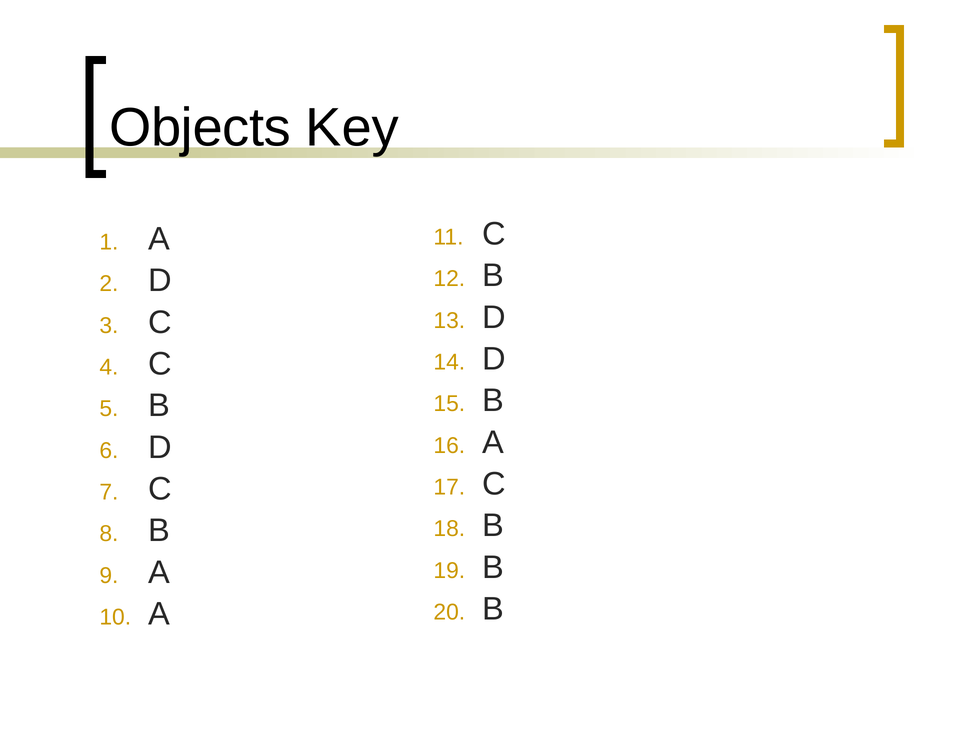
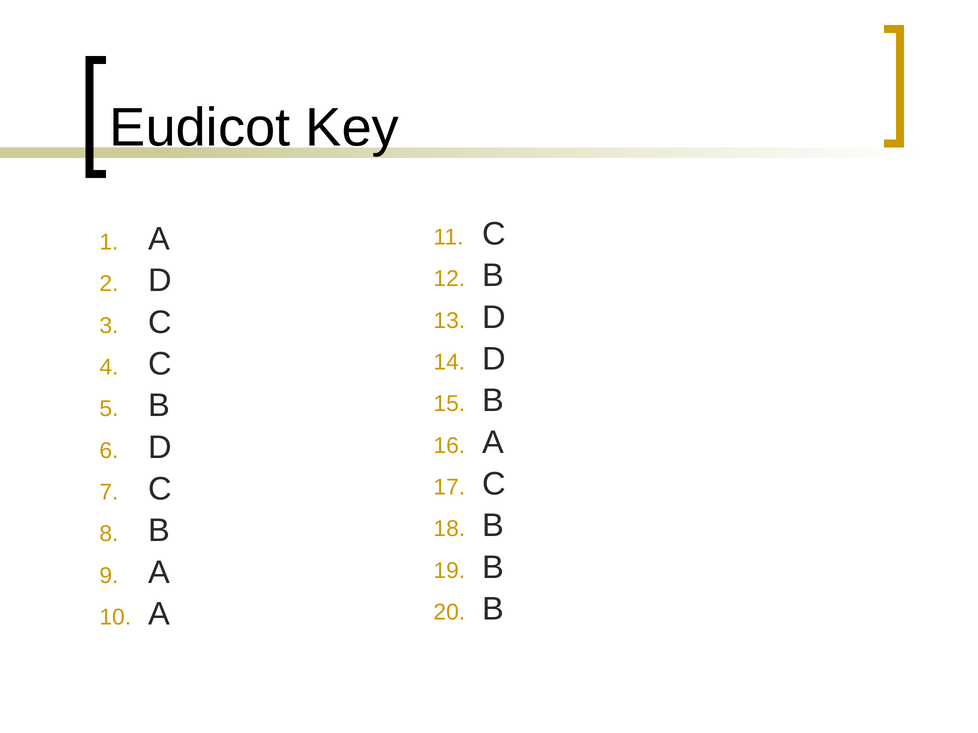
Objects: Objects -> Eudicot (200, 128)
